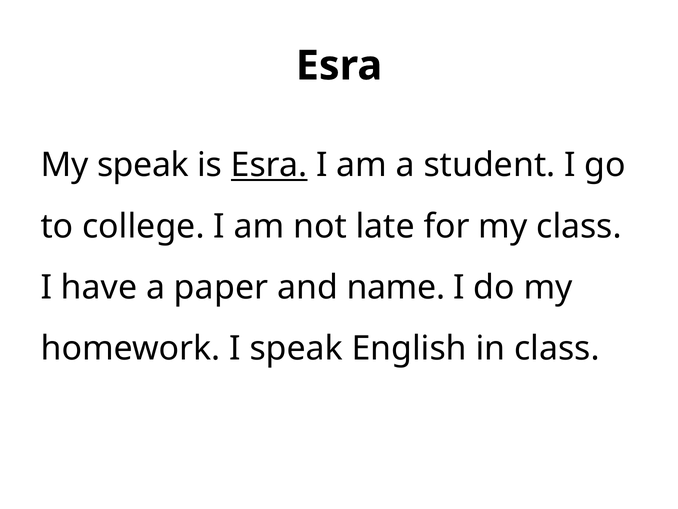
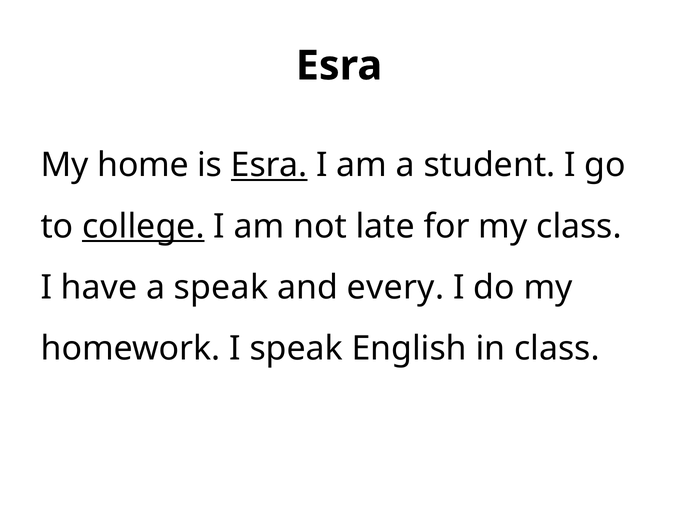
My speak: speak -> home (143, 165)
college underline: none -> present (143, 226)
a paper: paper -> speak (221, 287)
name: name -> every (396, 287)
